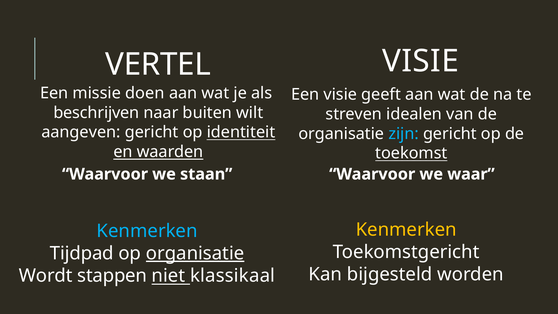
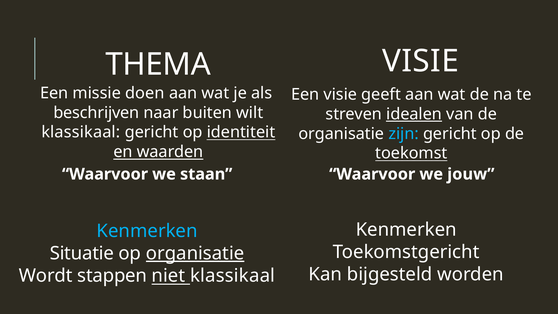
VERTEL: VERTEL -> THEMA (158, 64)
idealen underline: none -> present (414, 114)
aangeven: aangeven -> klassikaal (81, 132)
waar: waar -> jouw (471, 174)
Kenmerken colour: yellow -> white (406, 229)
Tijdpad: Tijdpad -> Situatie (82, 253)
